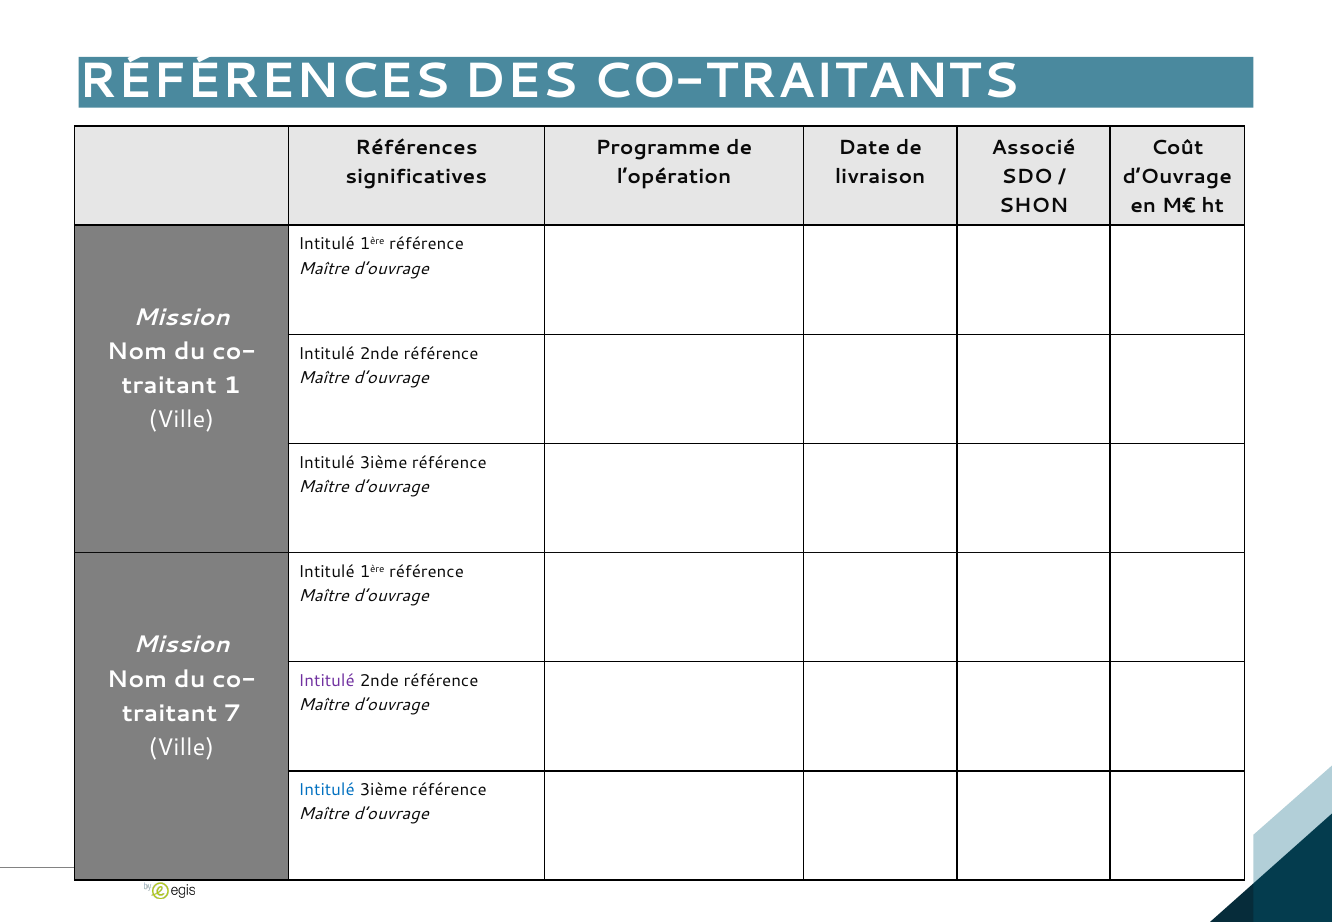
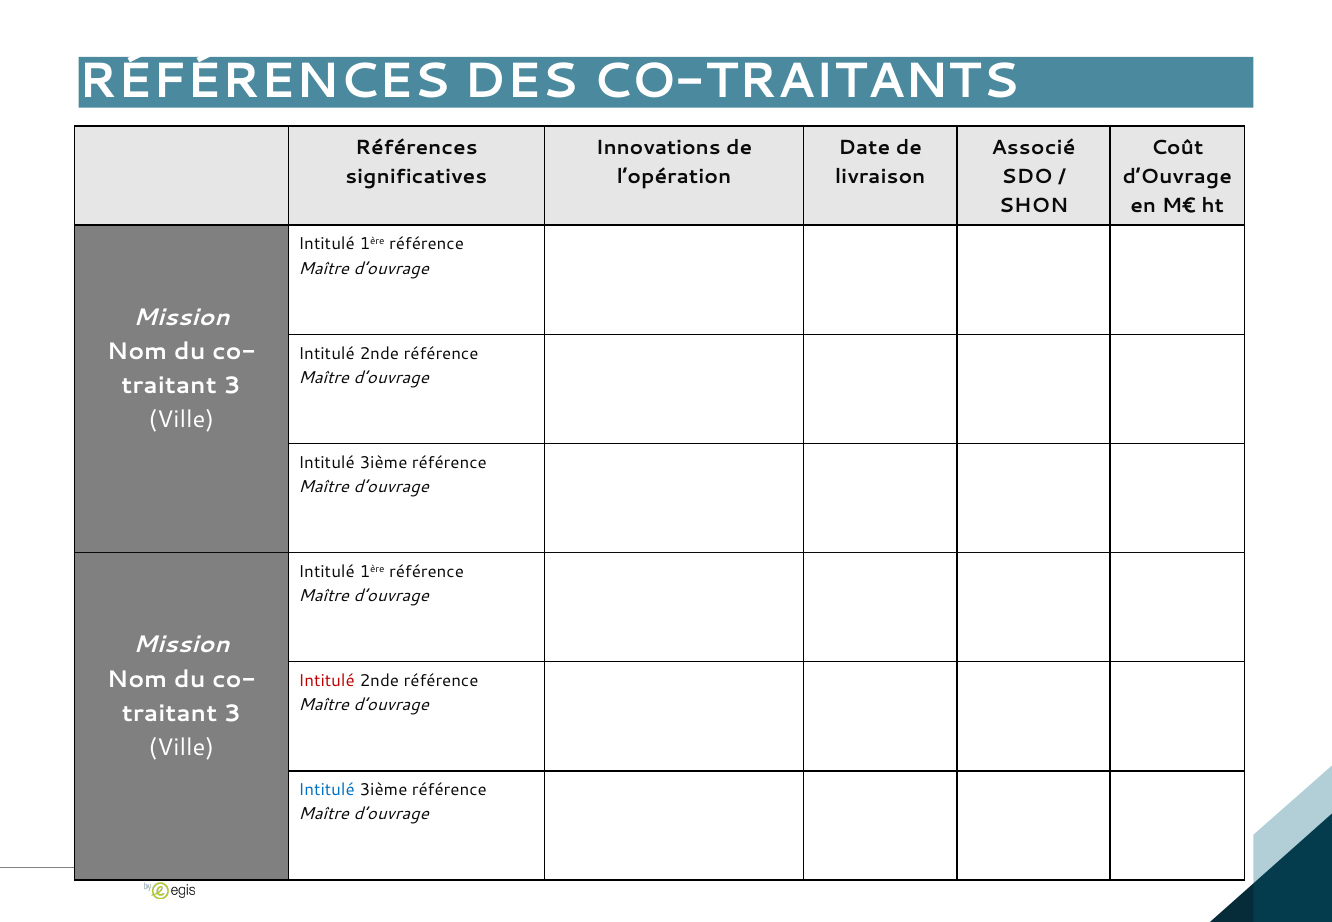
Programme: Programme -> Innovations (658, 148)
1: 1 -> 3 (232, 386)
Intitulé colour: purple -> red (327, 681)
7: 7 -> 3 (232, 713)
